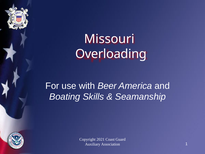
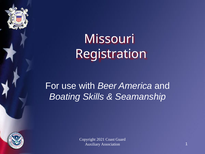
Overloading: Overloading -> Registration (111, 54)
